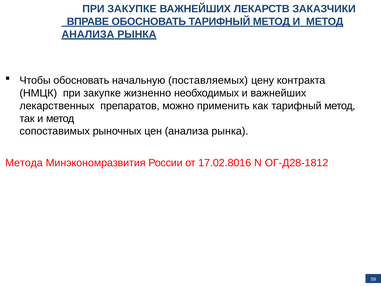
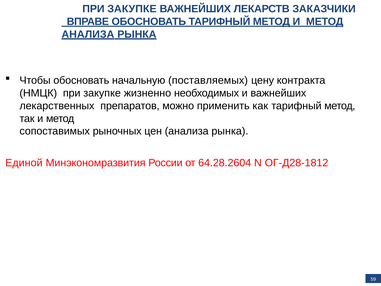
Метода: Метода -> Единой (24, 163)
17.02.8016: 17.02.8016 -> 64.28.2604 (225, 163)
